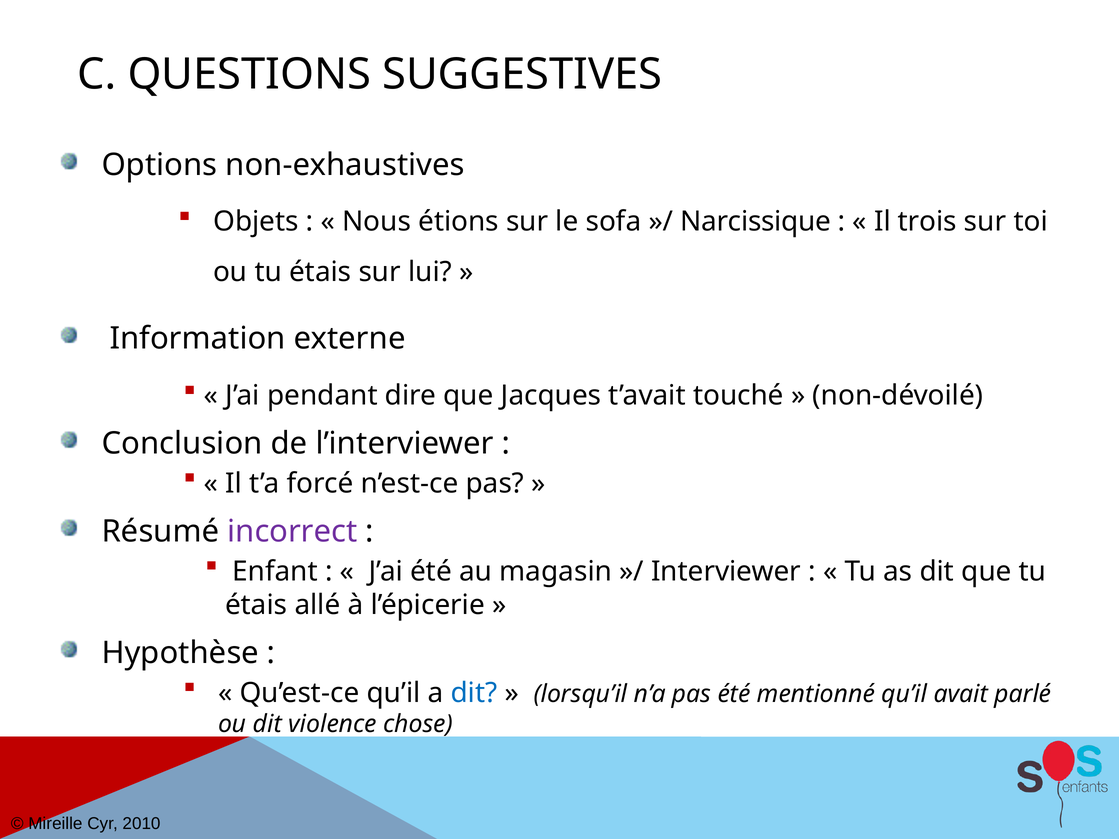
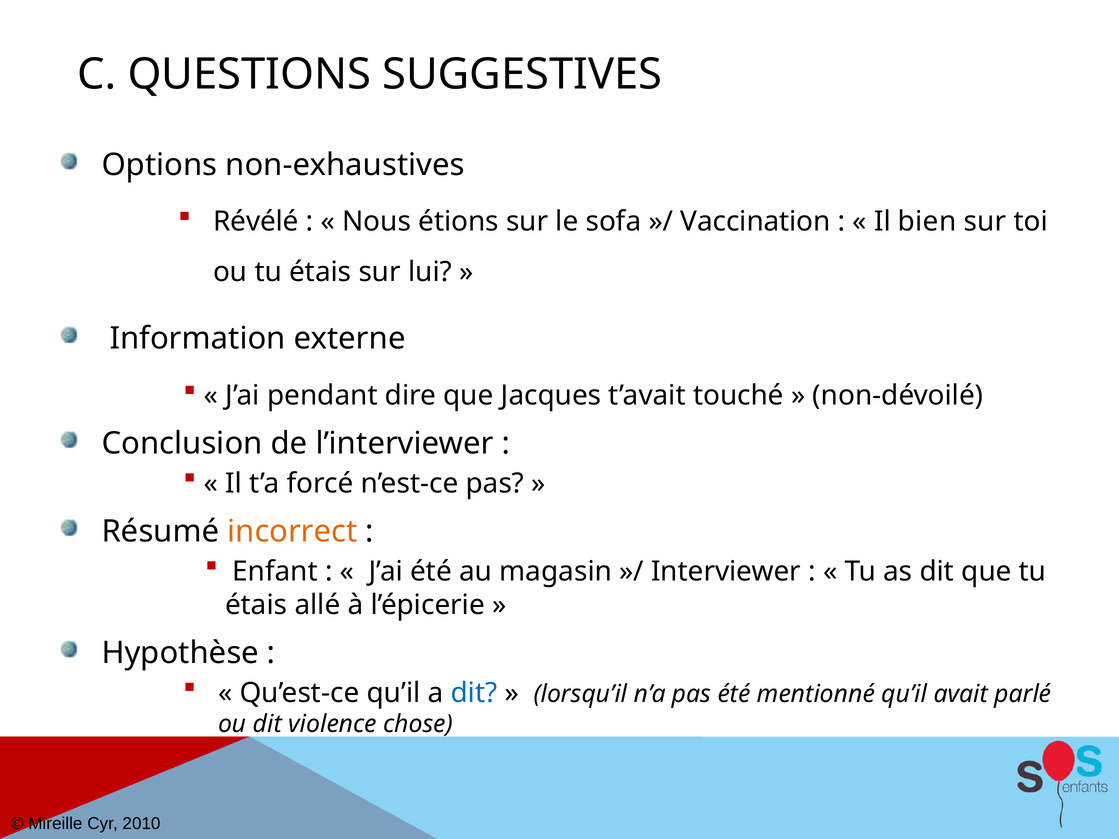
Objets: Objets -> Révélé (256, 222)
Narcissique: Narcissique -> Vaccination (755, 222)
trois: trois -> bien (927, 222)
incorrect colour: purple -> orange (292, 532)
